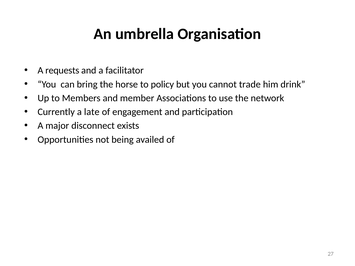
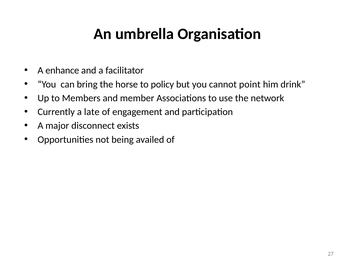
requests: requests -> enhance (62, 71)
trade: trade -> point (250, 84)
